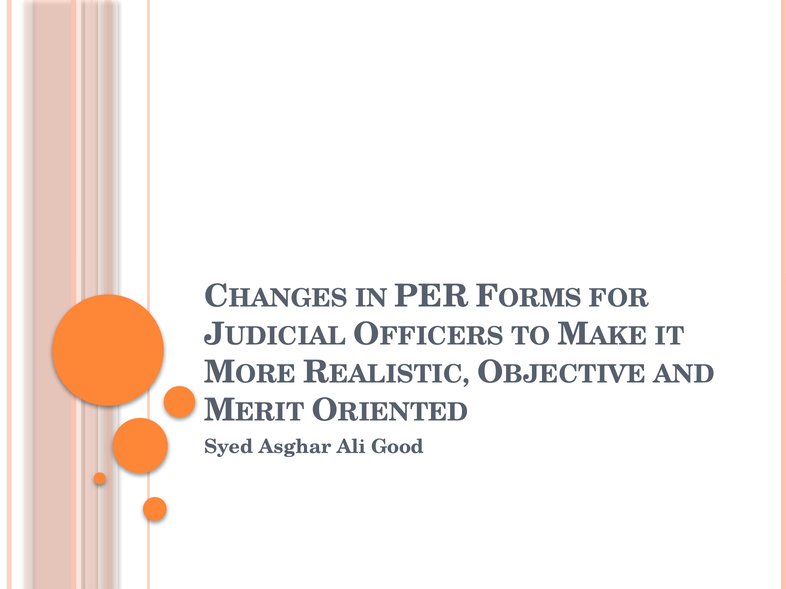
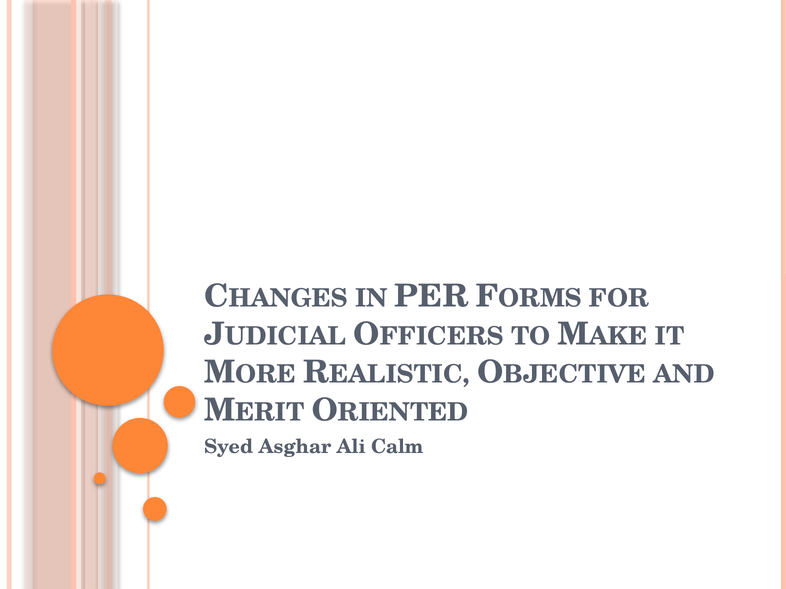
Good: Good -> Calm (398, 447)
